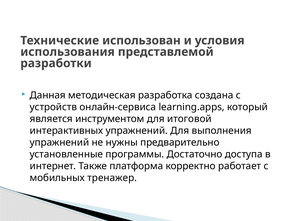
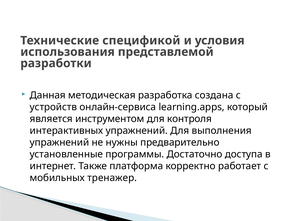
использован: использован -> спецификой (141, 41)
итоговой: итоговой -> контроля (189, 119)
